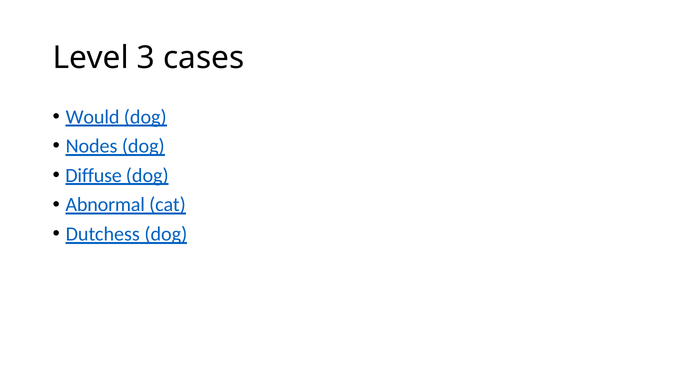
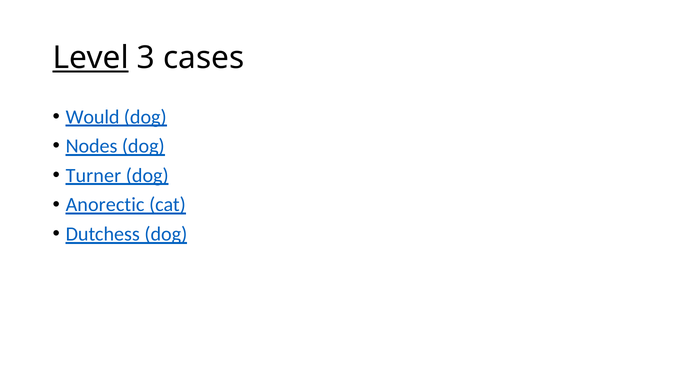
Level underline: none -> present (91, 58)
Diffuse: Diffuse -> Turner (93, 176)
Abnormal: Abnormal -> Anorectic (105, 205)
